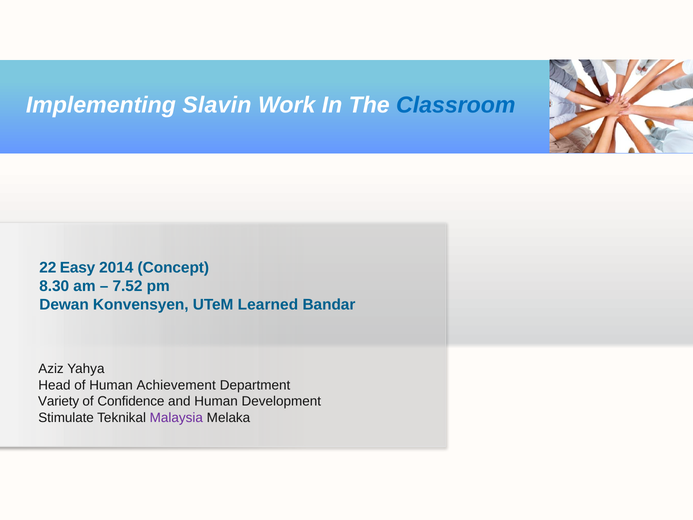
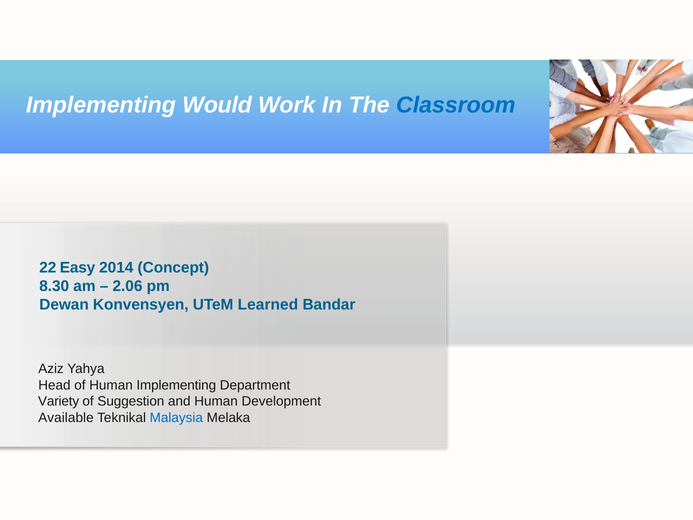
Slavin: Slavin -> Would (217, 105)
7.52: 7.52 -> 2.06 (128, 286)
Human Achievement: Achievement -> Implementing (176, 385)
Confidence: Confidence -> Suggestion (131, 401)
Stimulate: Stimulate -> Available (66, 417)
Malaysia colour: purple -> blue (176, 417)
